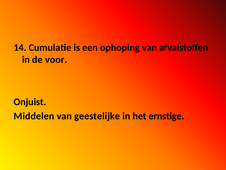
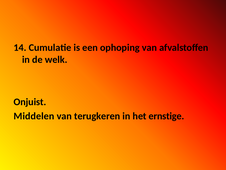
voor: voor -> welk (56, 59)
geestelijke: geestelijke -> terugkeren (97, 116)
